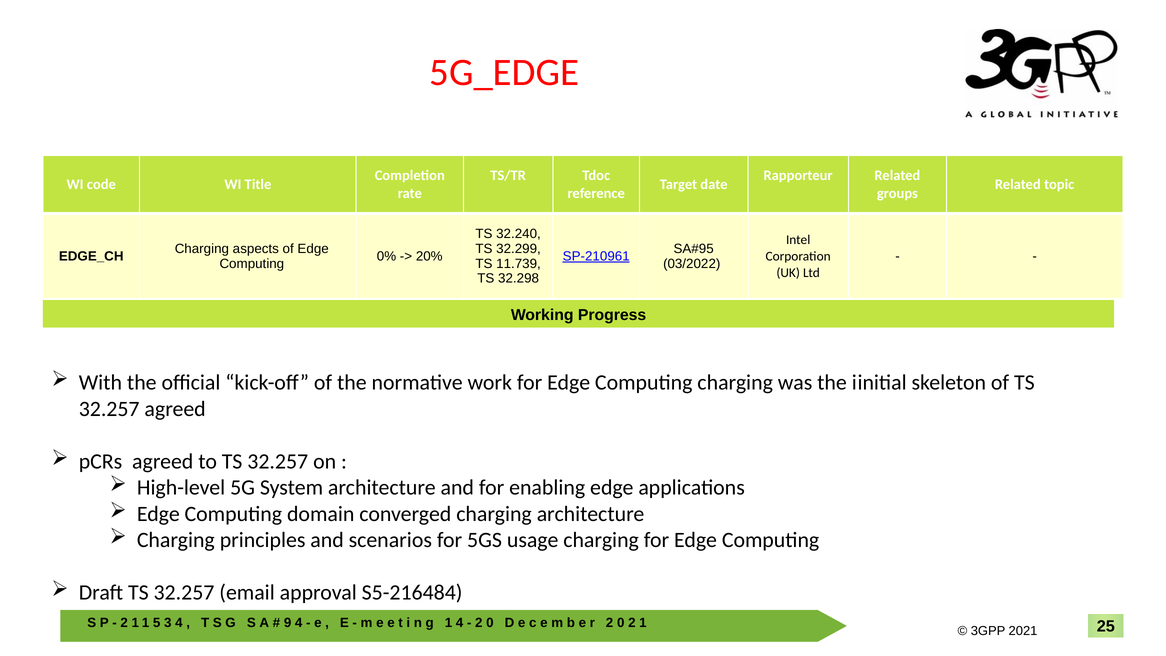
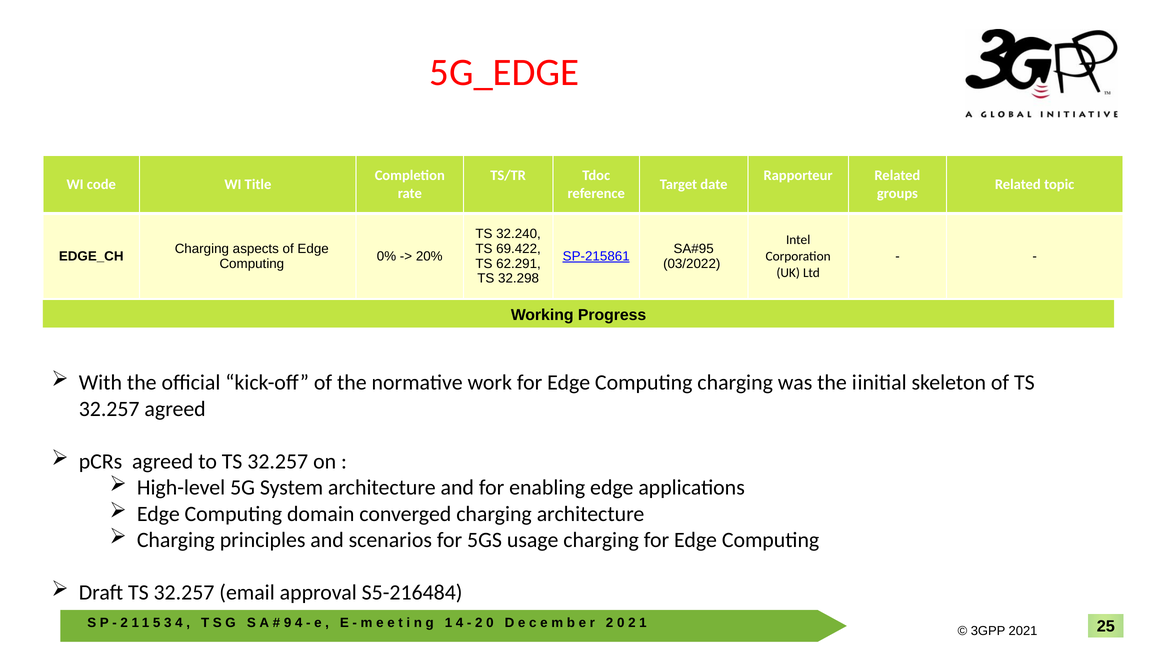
32.299: 32.299 -> 69.422 (518, 249)
SP-210961: SP-210961 -> SP-215861 (596, 256)
11.739: 11.739 -> 62.291 (518, 264)
